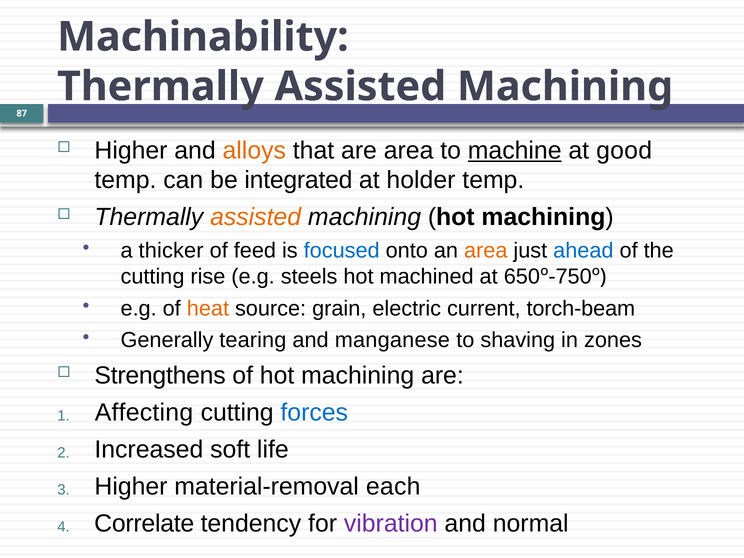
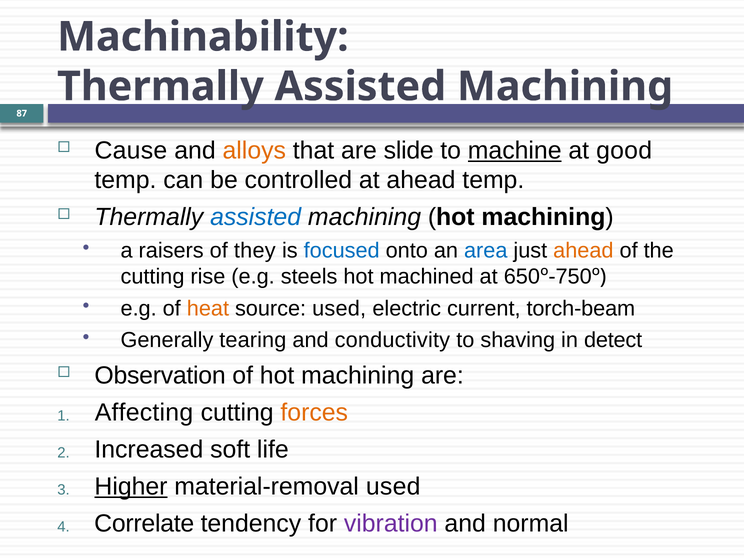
Higher: Higher -> Cause (131, 151)
are area: area -> slide (409, 151)
integrated: integrated -> controlled (298, 180)
at holder: holder -> ahead (421, 180)
assisted colour: orange -> blue (256, 217)
thicker: thicker -> raisers (171, 251)
feed: feed -> they (255, 251)
area colour: orange -> blue (486, 251)
ahead colour: blue -> orange (583, 251)
source grain: grain -> used (339, 308)
manganese: manganese -> conductivity (392, 340)
zones: zones -> detect (613, 340)
Strengthens: Strengthens -> Observation (160, 375)
forces colour: blue -> orange (314, 412)
Higher underline: none -> present (131, 486)
material-removal each: each -> used (393, 486)
